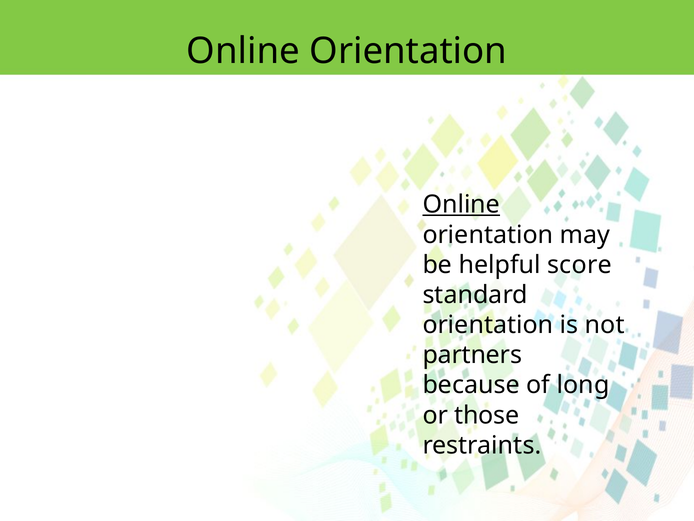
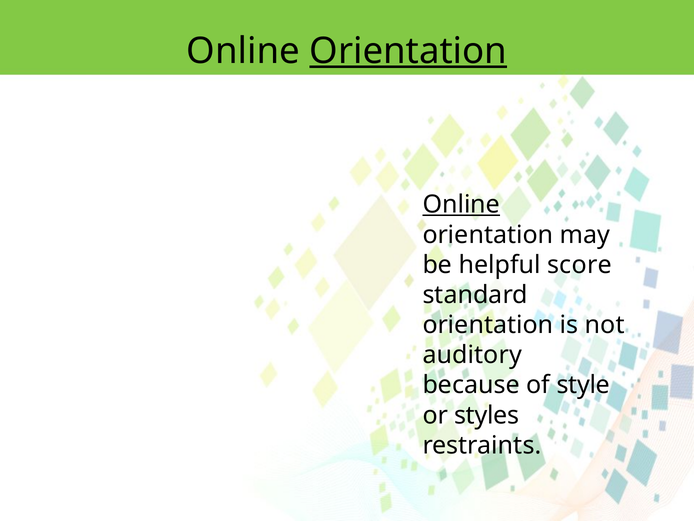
Orientation underline: none -> present (408, 51)
partners: partners -> auditory (472, 355)
long: long -> style (583, 385)
those: those -> styles (487, 415)
